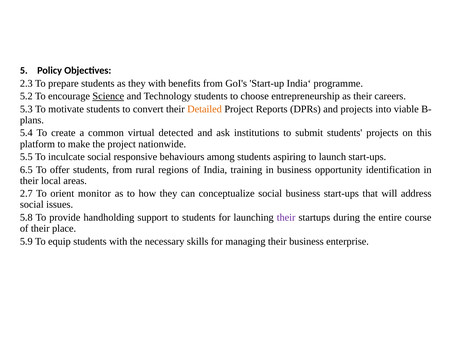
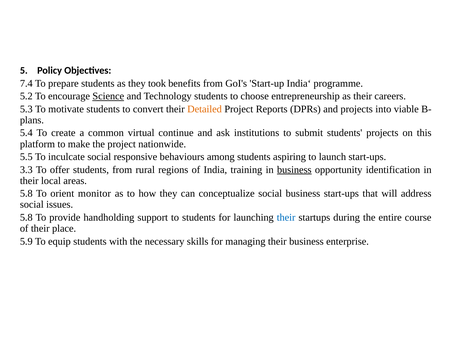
2.3: 2.3 -> 7.4 (26, 83)
they with: with -> took (157, 83)
detected: detected -> continue (176, 133)
6.5: 6.5 -> 3.3 (26, 170)
business underline: none -> present (294, 170)
2.7: 2.7 -> 5.8 (26, 194)
their colour: purple -> blue (286, 217)
